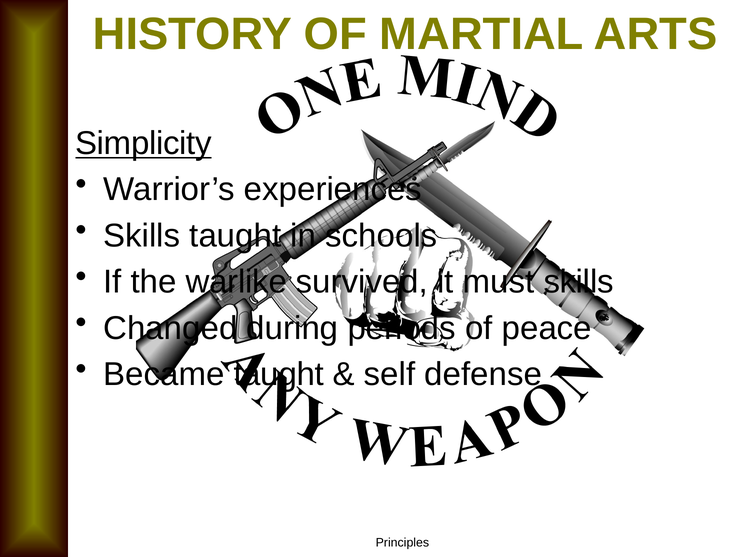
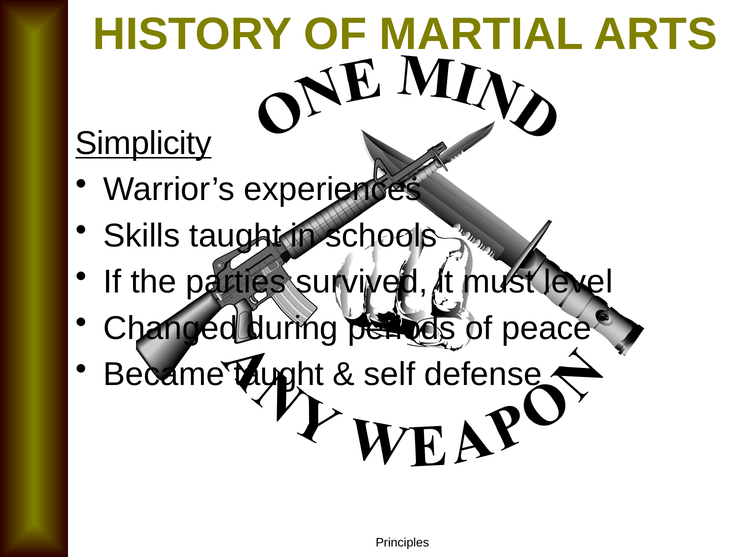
warlike: warlike -> parties (236, 282)
must skills: skills -> level (578, 282)
